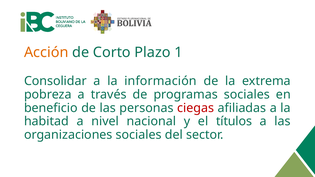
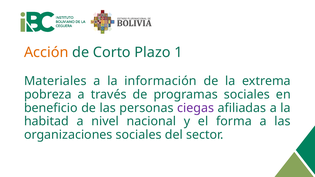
Consolidar: Consolidar -> Materiales (55, 81)
ciegas colour: red -> purple (196, 108)
títulos: títulos -> forma (234, 122)
